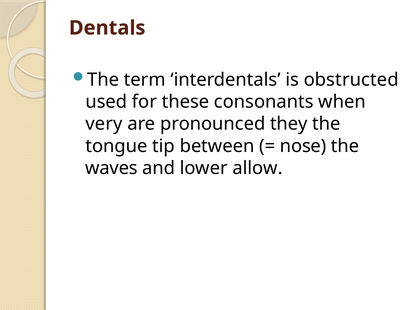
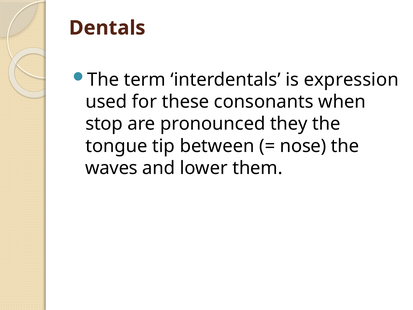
obstructed: obstructed -> expression (351, 80)
very: very -> stop (104, 124)
allow: allow -> them (258, 168)
